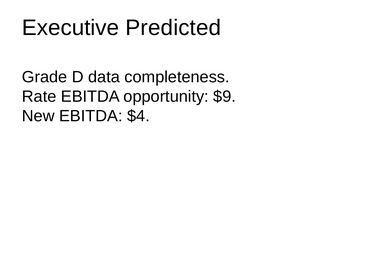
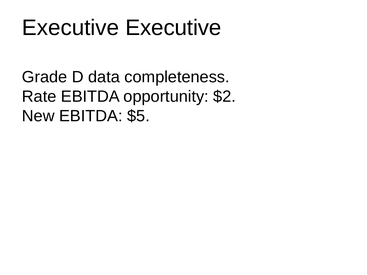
Executive Predicted: Predicted -> Executive (173, 28)
$9: $9 -> $2 (225, 97)
$4: $4 -> $5 (138, 116)
